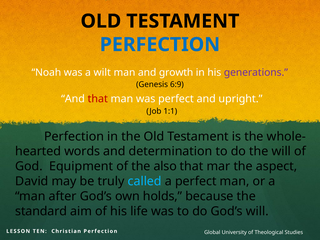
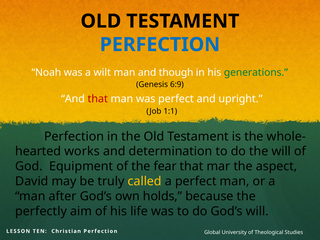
growth: growth -> though (176, 72)
generations colour: purple -> green (256, 72)
words: words -> works (82, 151)
also: also -> fear (165, 166)
called colour: light blue -> yellow (145, 181)
standard: standard -> perfectly (41, 211)
